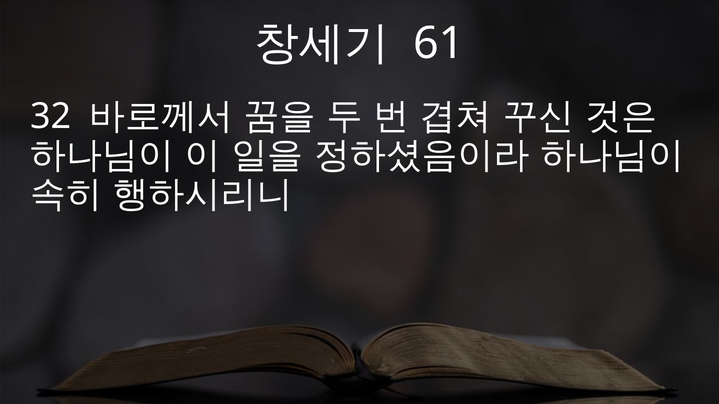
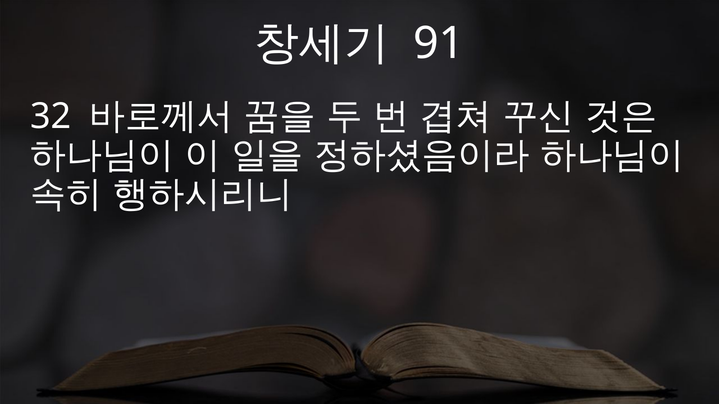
61: 61 -> 91 (439, 43)
